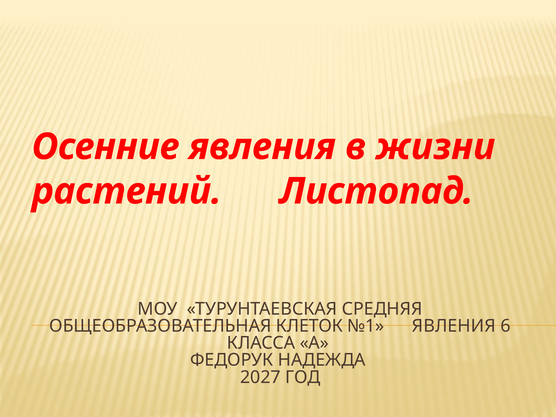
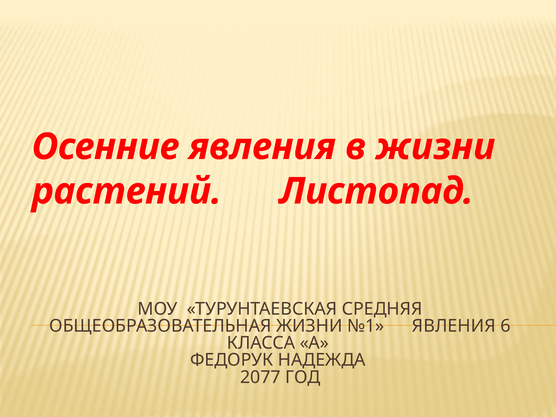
ОБЩЕОБРАЗОВАТЕЛЬНАЯ КЛЕТОК: КЛЕТОК -> ЖИЗНИ (309, 326)
2027: 2027 -> 2077 (260, 377)
